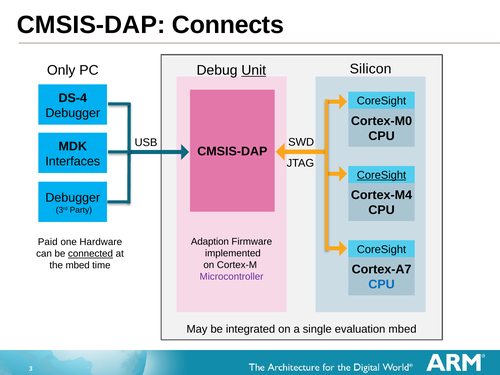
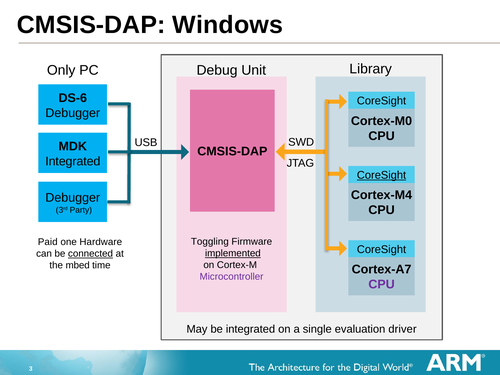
Connects: Connects -> Windows (228, 25)
Silicon: Silicon -> Library (371, 69)
Unit underline: present -> none (254, 70)
DS-4: DS-4 -> DS-6 (73, 98)
Interfaces: Interfaces -> Integrated (73, 161)
Adaption: Adaption -> Toggling (210, 242)
implemented underline: none -> present (233, 253)
CPU colour: blue -> purple (382, 284)
evaluation mbed: mbed -> driver (403, 329)
